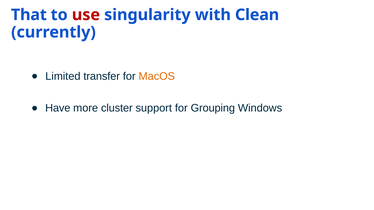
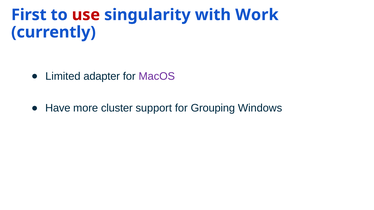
That: That -> First (29, 15)
Clean: Clean -> Work (257, 15)
transfer: transfer -> adapter (102, 76)
MacOS colour: orange -> purple (157, 76)
